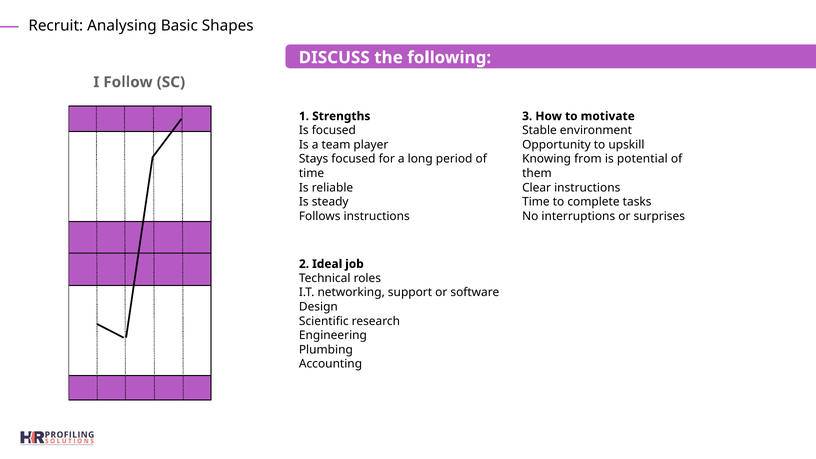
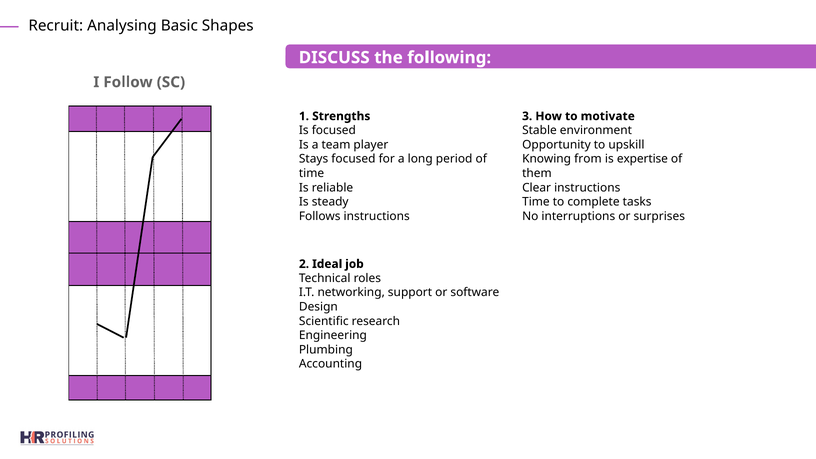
potential: potential -> expertise (642, 159)
